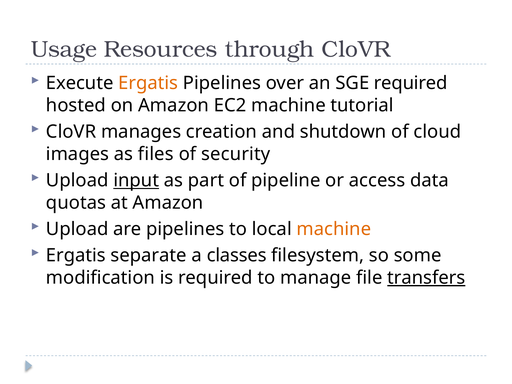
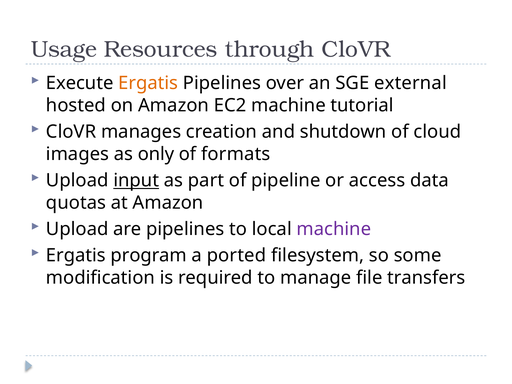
SGE required: required -> external (411, 83)
files: files -> only (156, 154)
security: security -> formats (236, 154)
machine colour: orange -> purple (334, 229)
separate: separate -> program (149, 256)
classes: classes -> ported (236, 256)
transfers underline: present -> none (426, 278)
